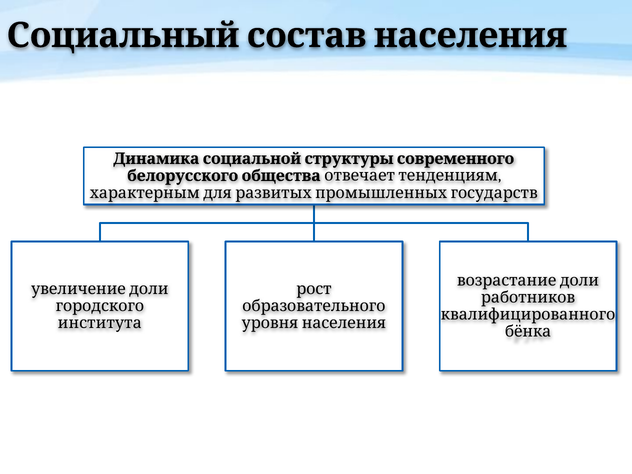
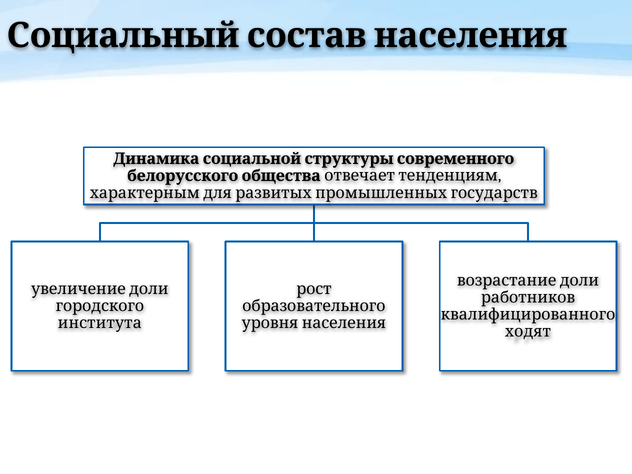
бёнка: бёнка -> ходят (528, 332)
